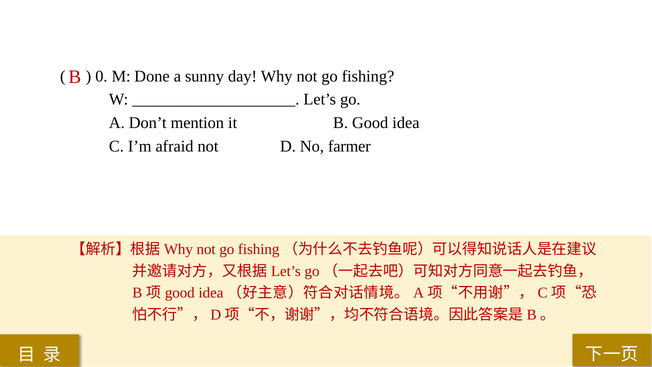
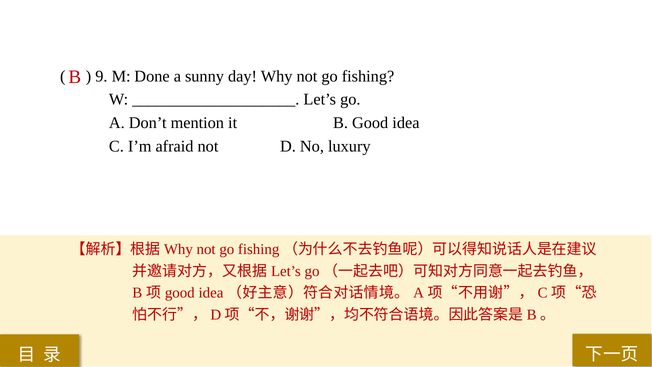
0: 0 -> 9 (101, 76)
farmer: farmer -> luxury (349, 146)
